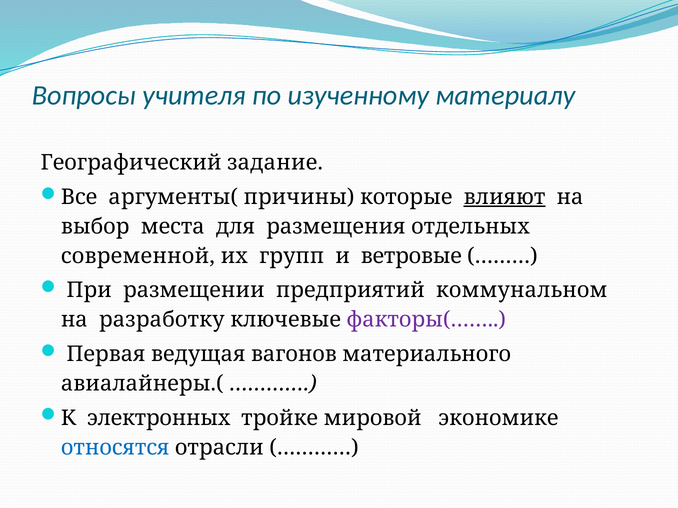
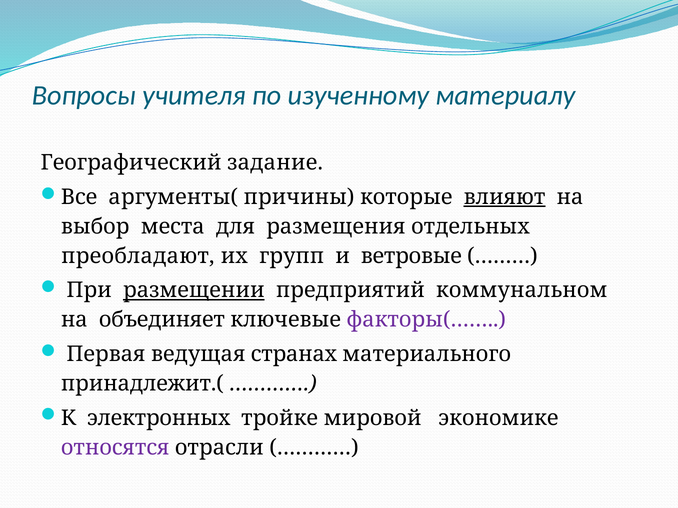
современной: современной -> преобладают (138, 256)
размещении underline: none -> present (194, 291)
разработку: разработку -> объединяет (162, 320)
вагонов: вагонов -> странах (294, 354)
авиалайнеры.(: авиалайнеры.( -> принадлежит.( (142, 384)
относятся colour: blue -> purple (115, 448)
